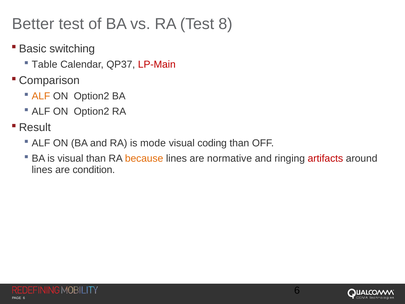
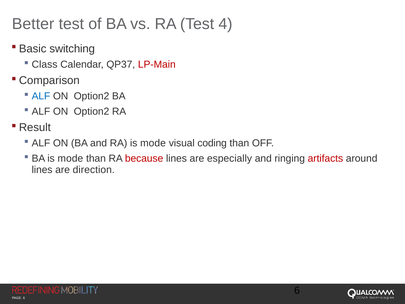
8: 8 -> 4 (225, 24)
Table: Table -> Class (45, 64)
ALF colour: orange -> blue (41, 96)
BA is visual: visual -> mode (70, 158)
because colour: orange -> red (144, 158)
normative: normative -> especially (230, 158)
condition: condition -> direction (94, 170)
